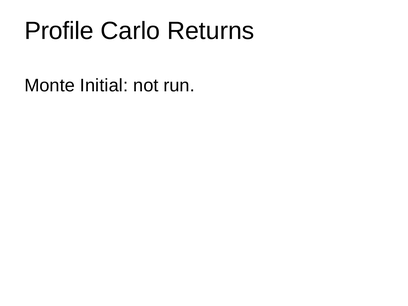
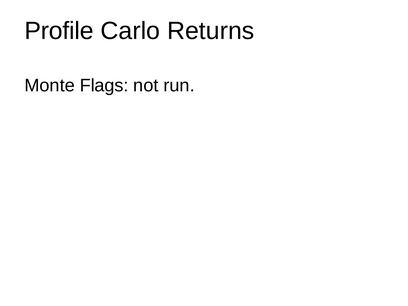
Initial: Initial -> Flags (104, 86)
